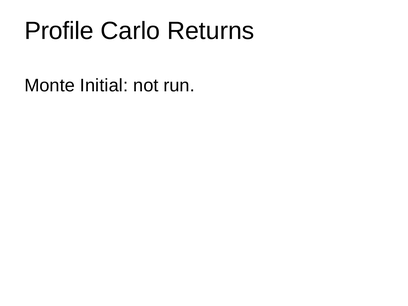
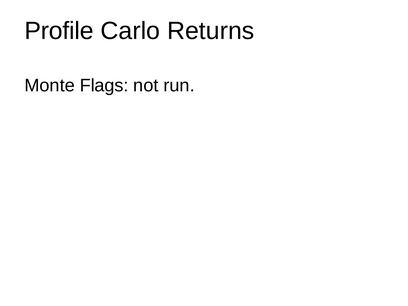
Initial: Initial -> Flags (104, 86)
